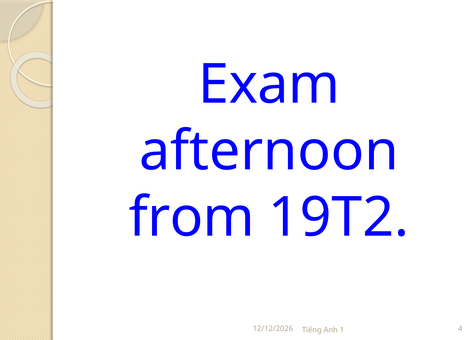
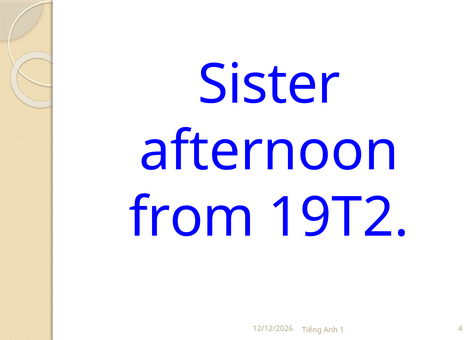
Exam: Exam -> Sister (269, 85)
